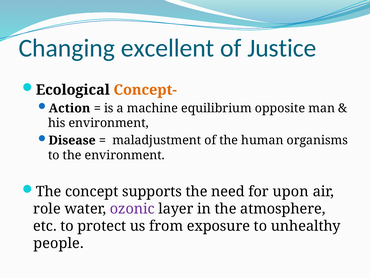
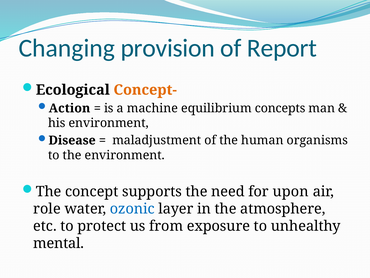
excellent: excellent -> provision (168, 48)
Justice: Justice -> Report (282, 48)
opposite: opposite -> concepts (280, 108)
ozonic colour: purple -> blue (132, 208)
people: people -> mental (59, 243)
